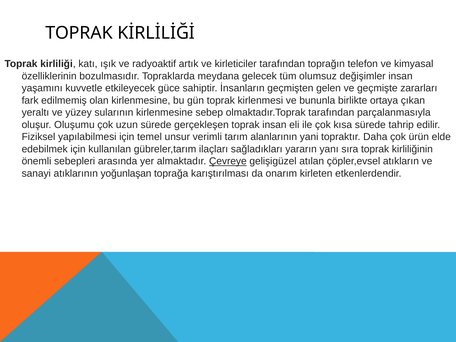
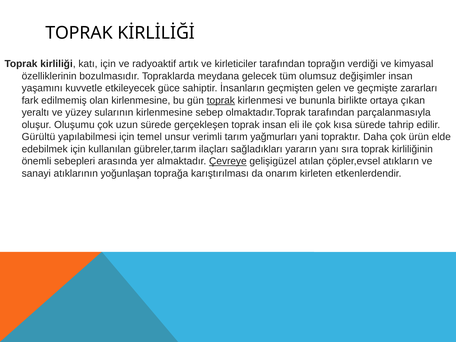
katı ışık: ışık -> için (108, 64)
telefon: telefon -> verdiği (363, 64)
toprak underline: none -> present (221, 100)
Fiziksel: Fiziksel -> Gürültü (38, 137)
alanlarının: alanlarının -> yağmurları (274, 137)
